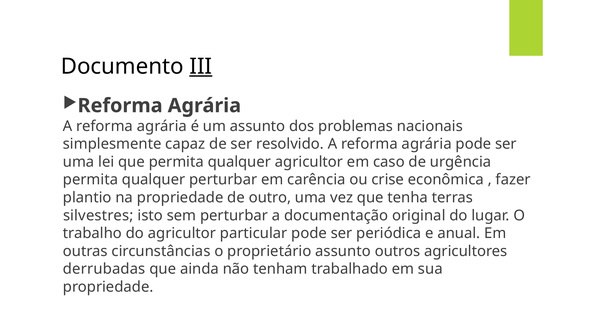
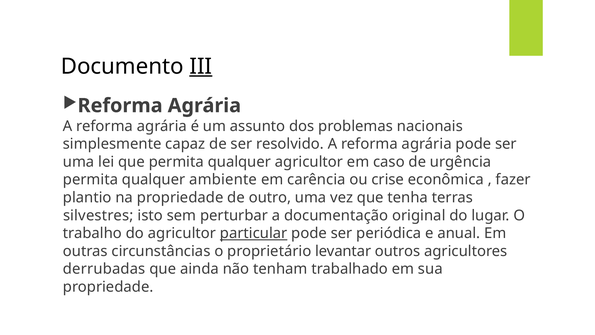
qualquer perturbar: perturbar -> ambiente (223, 180)
particular underline: none -> present (254, 233)
proprietário assunto: assunto -> levantar (343, 251)
